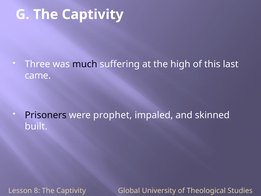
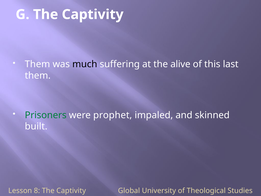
Three: Three -> Them (37, 64)
high: high -> alive (180, 64)
came: came -> them (38, 75)
Prisoners colour: black -> green (46, 115)
